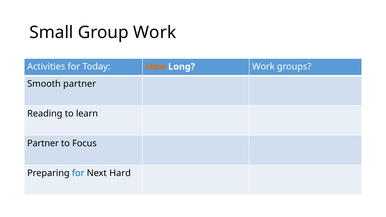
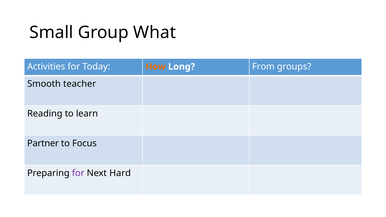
Group Work: Work -> What (155, 32)
Long Work: Work -> From (263, 67)
Smooth partner: partner -> teacher (80, 84)
for colour: blue -> purple (78, 173)
